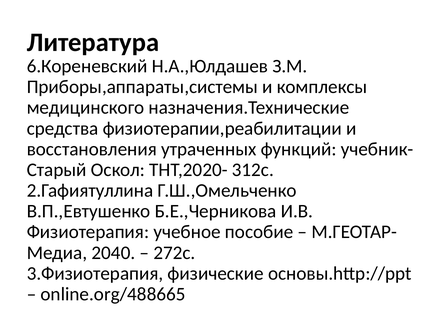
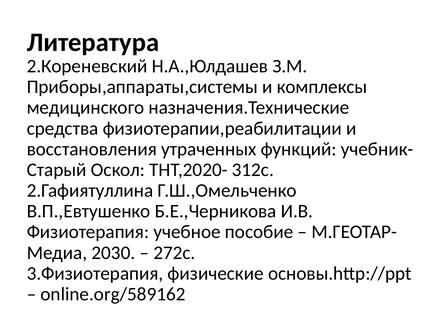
6.Кореневский: 6.Кореневский -> 2.Кореневский (87, 66)
2040: 2040 -> 2030 (113, 253)
online.org/488665: online.org/488665 -> online.org/589162 (113, 294)
